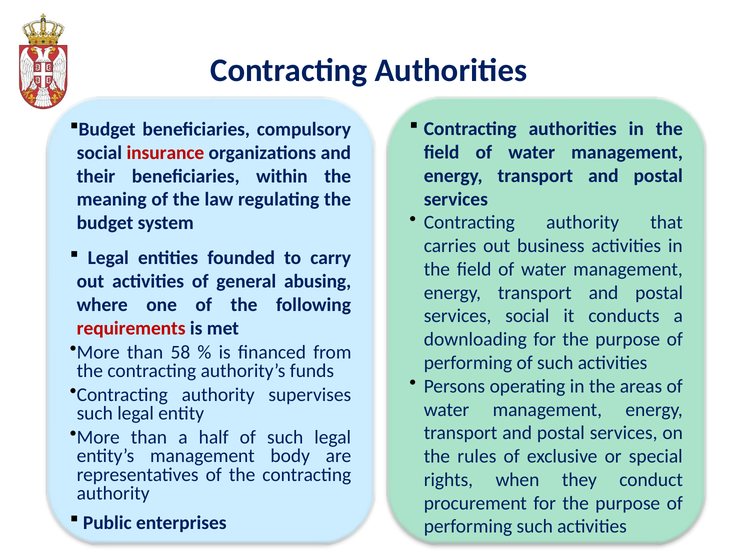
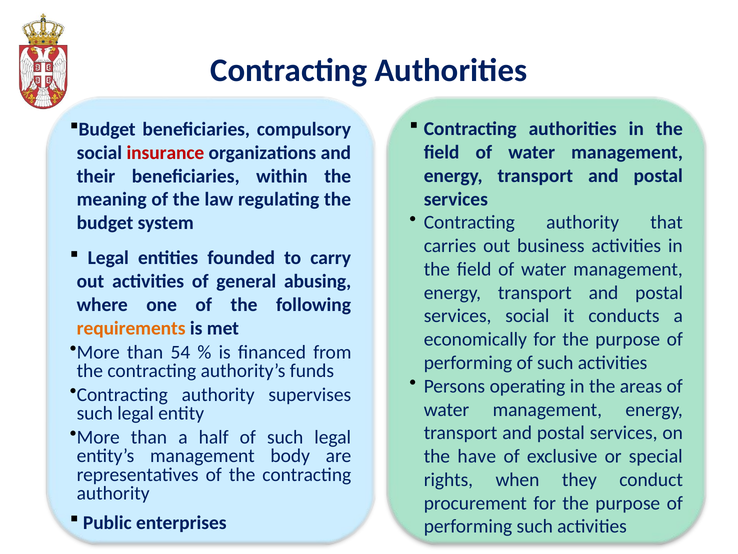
requirements colour: red -> orange (131, 328)
downloading: downloading -> economically (475, 339)
58: 58 -> 54 (180, 352)
rules: rules -> have (477, 456)
